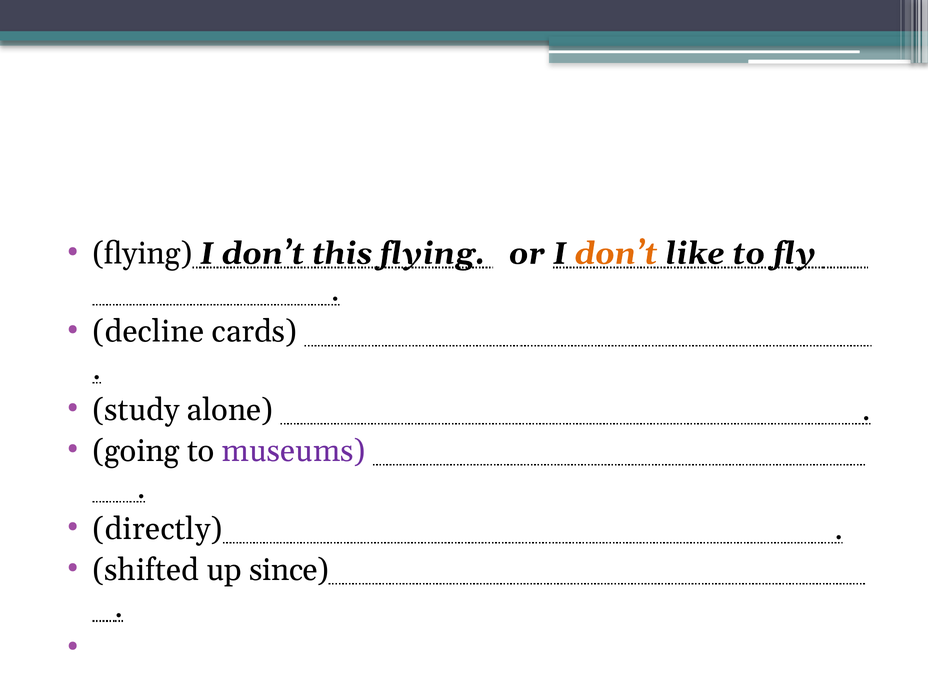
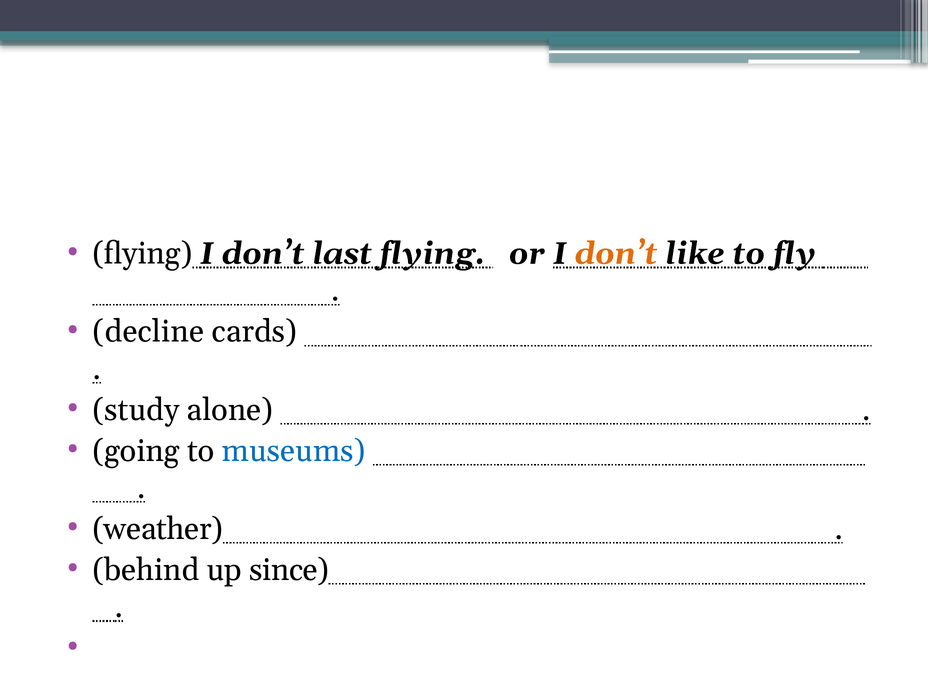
this: this -> last (342, 254)
museums colour: purple -> blue (294, 451)
directly: directly -> weather (158, 529)
shifted: shifted -> behind (146, 570)
